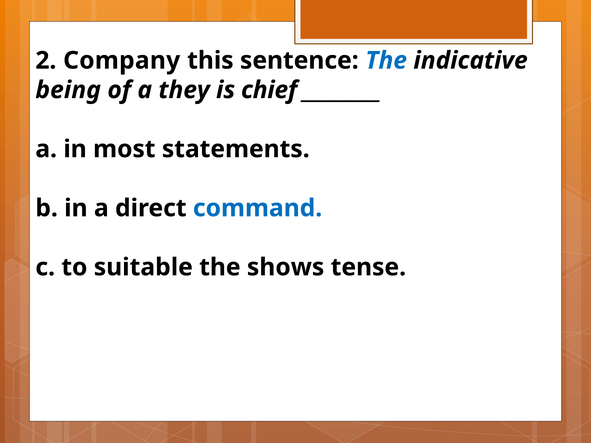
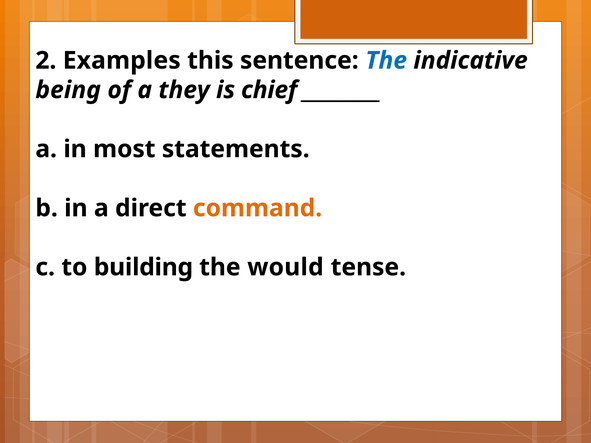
Company: Company -> Examples (122, 61)
command colour: blue -> orange (258, 208)
suitable: suitable -> building (143, 267)
shows: shows -> would (285, 267)
